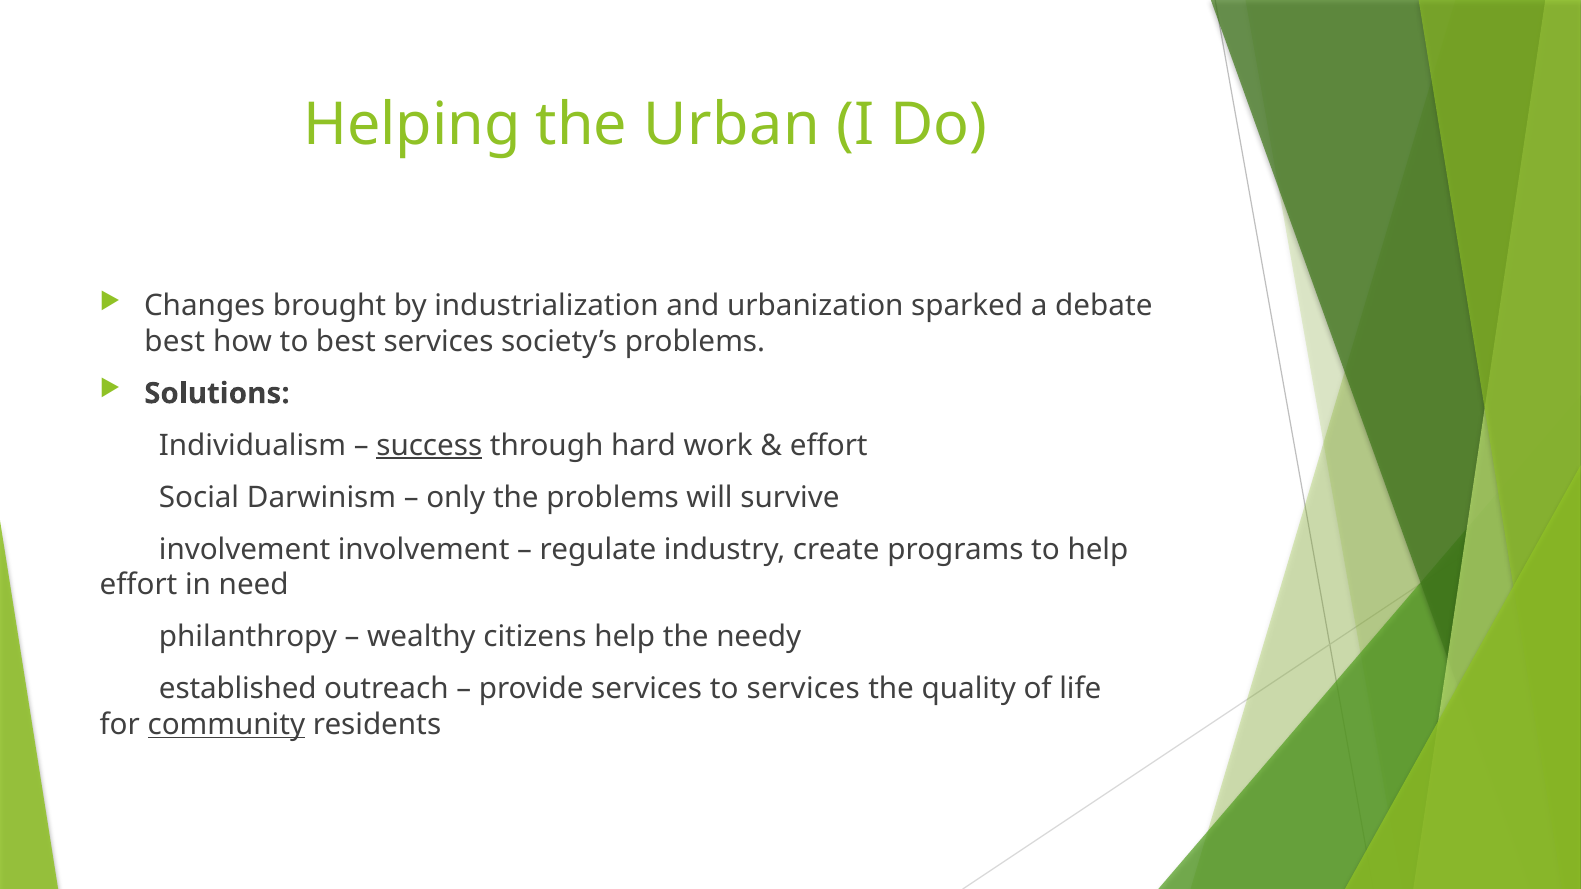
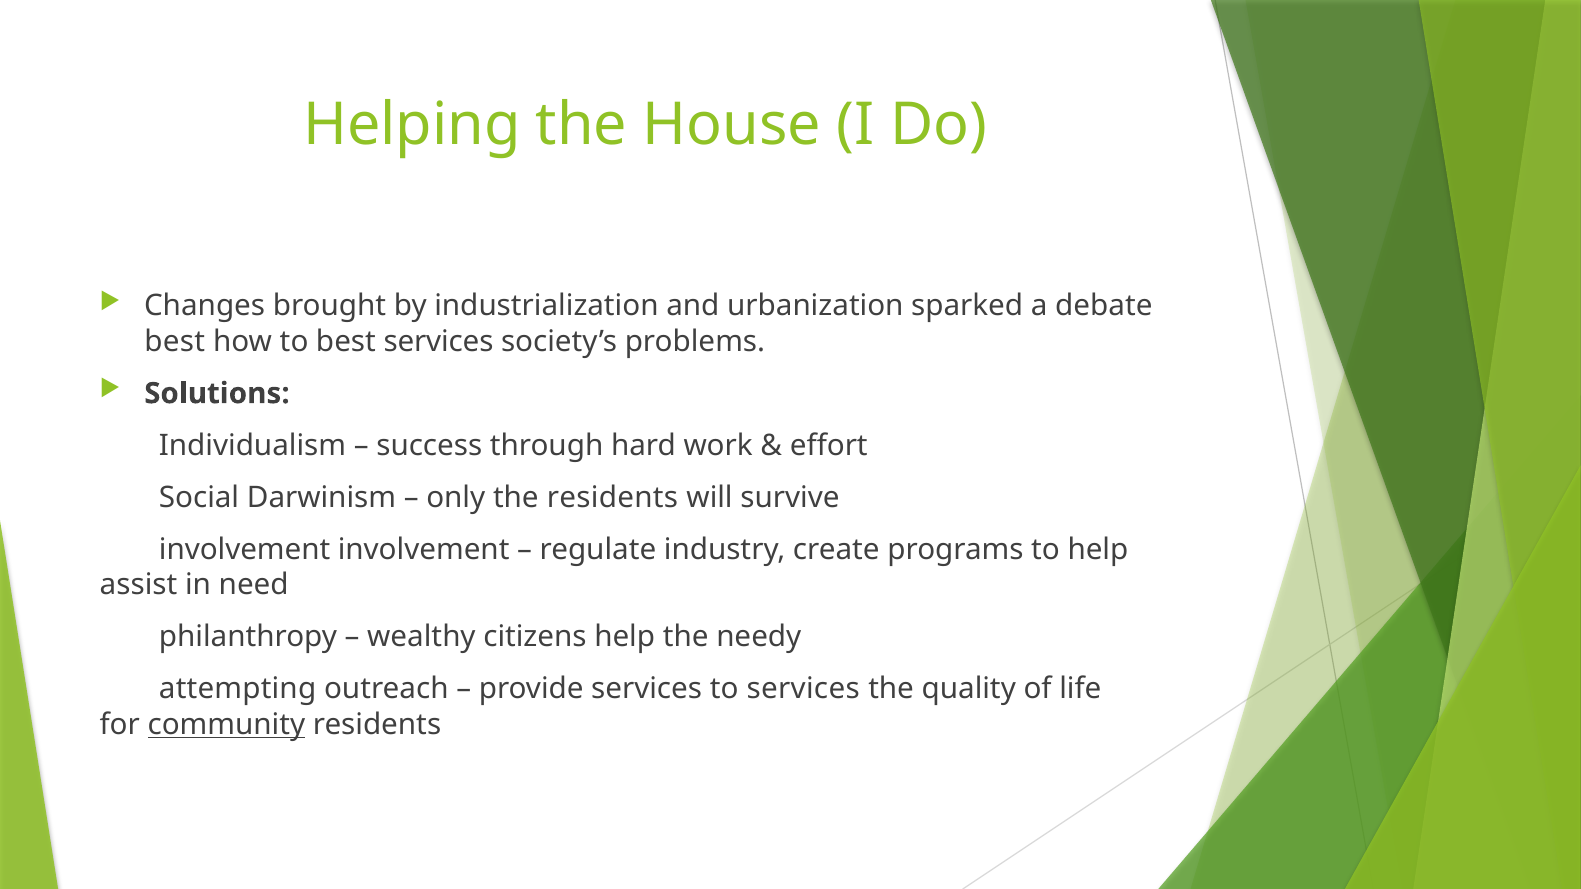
Urban: Urban -> House (732, 125)
success underline: present -> none (429, 446)
the problems: problems -> residents (612, 498)
effort: effort -> assist (139, 585)
established: established -> attempting (238, 689)
